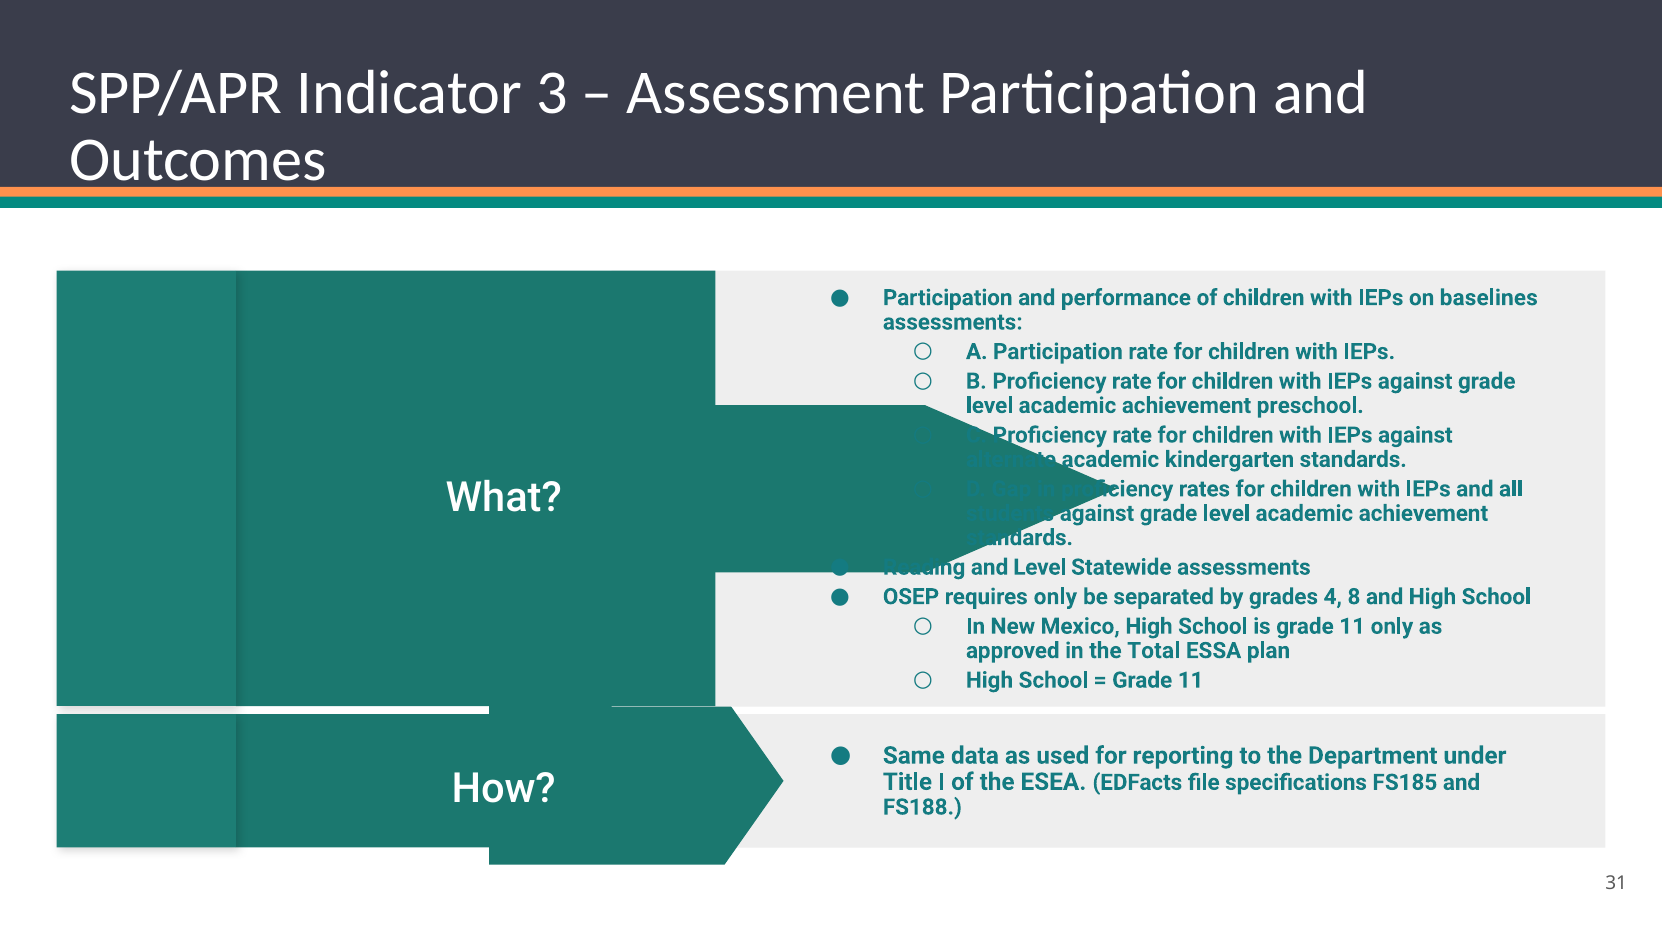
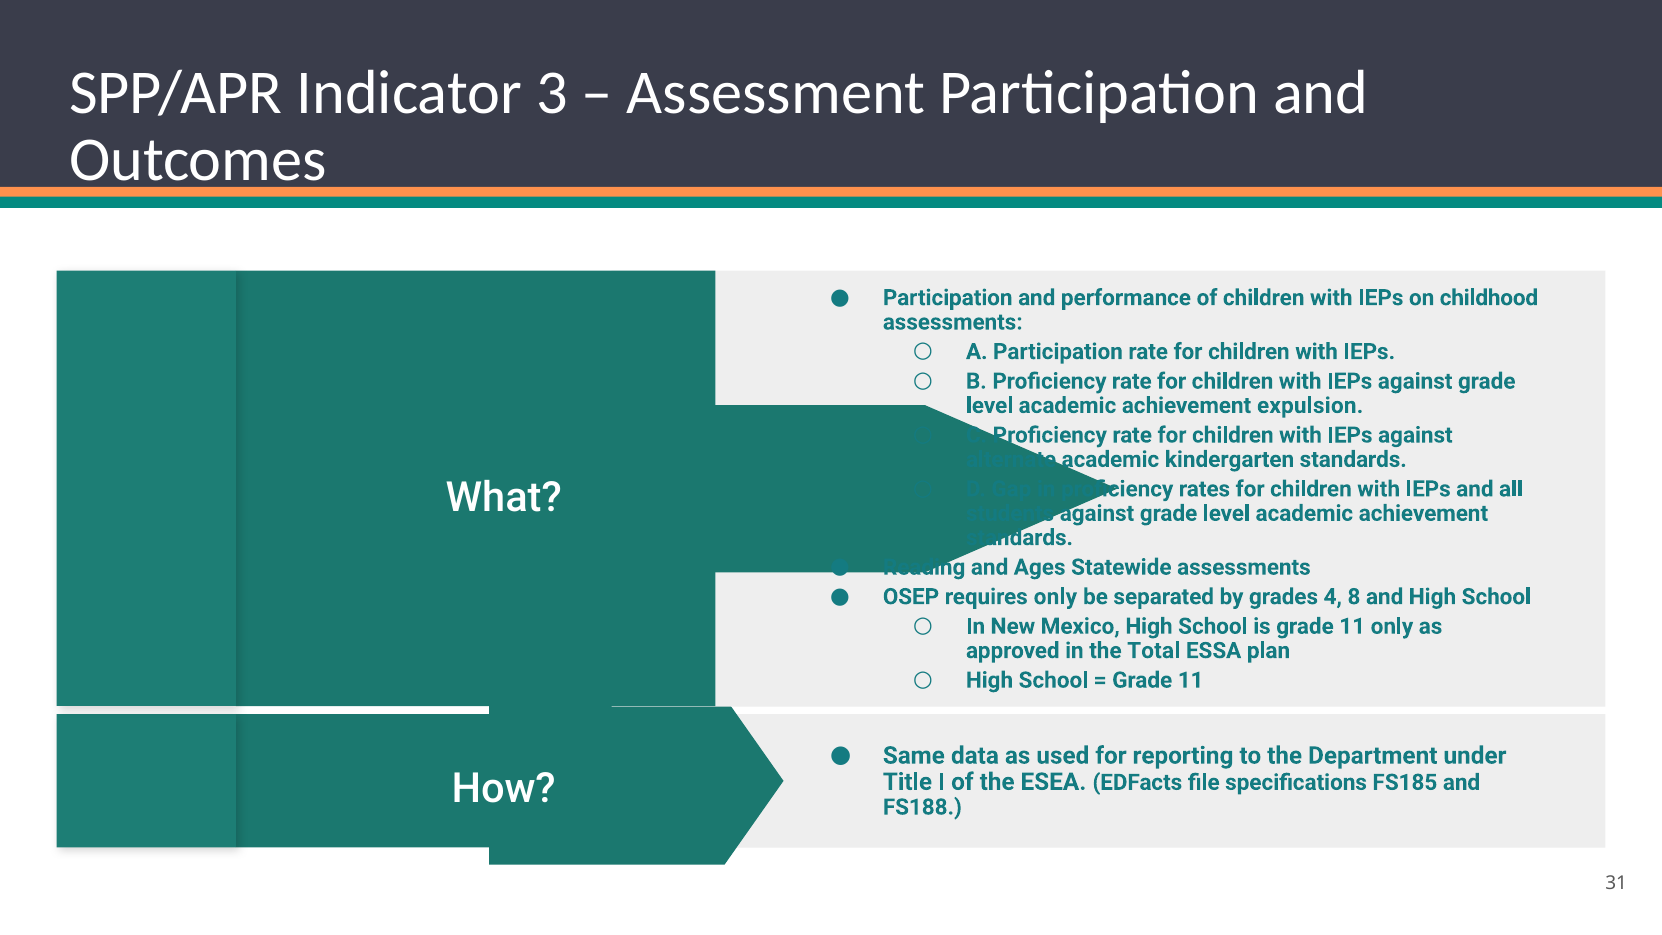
baselines: baselines -> childhood (1489, 298)
preschool: preschool -> expulsion (1310, 405)
and Level: Level -> Ages (1040, 567)
